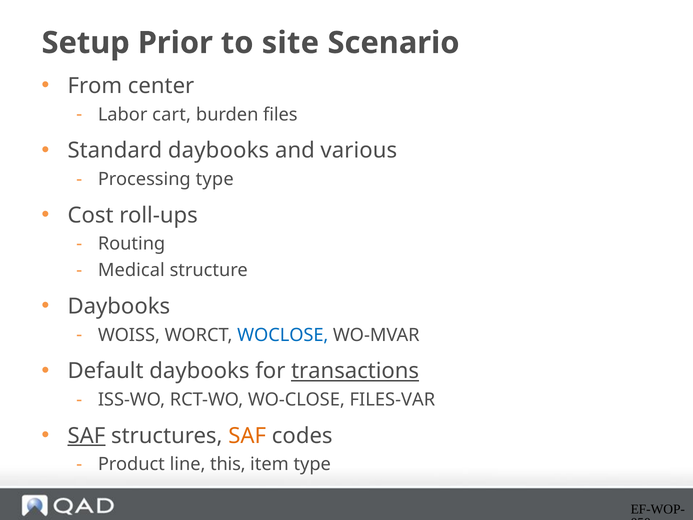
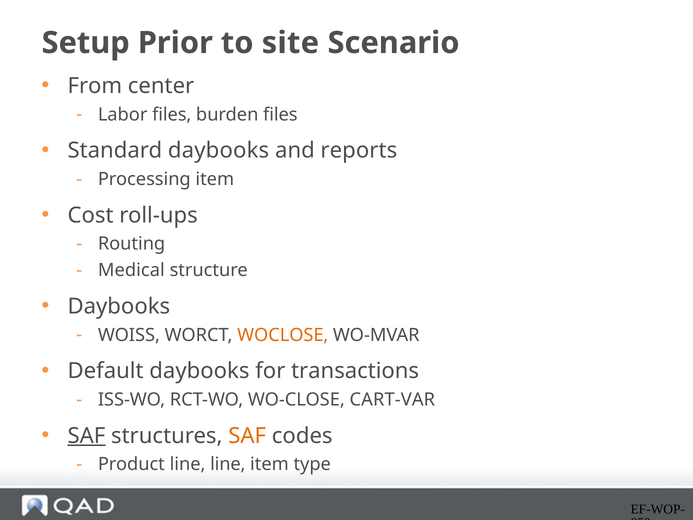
Labor cart: cart -> files (172, 114)
various: various -> reports (359, 151)
Processing type: type -> item (215, 179)
WOCLOSE colour: blue -> orange (283, 335)
transactions underline: present -> none (355, 371)
FILES-VAR: FILES-VAR -> CART-VAR (392, 400)
line this: this -> line (228, 464)
